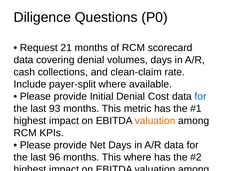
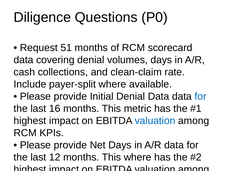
21: 21 -> 51 (66, 48)
Denial Cost: Cost -> Data (159, 96)
93: 93 -> 16 (55, 109)
valuation colour: orange -> blue (155, 121)
96: 96 -> 12 (55, 157)
